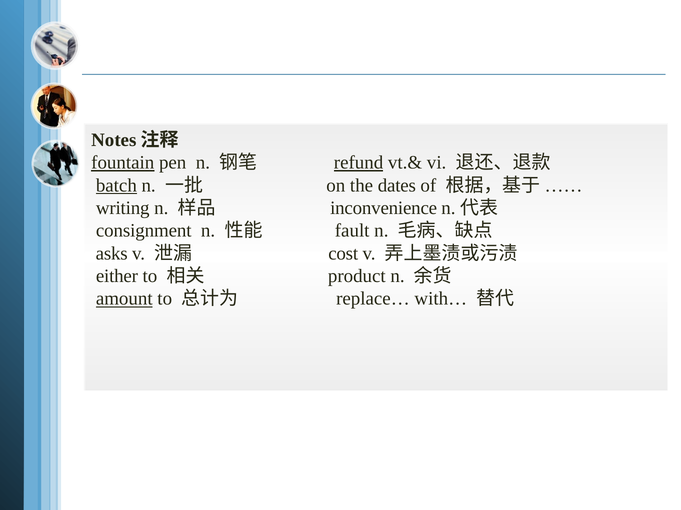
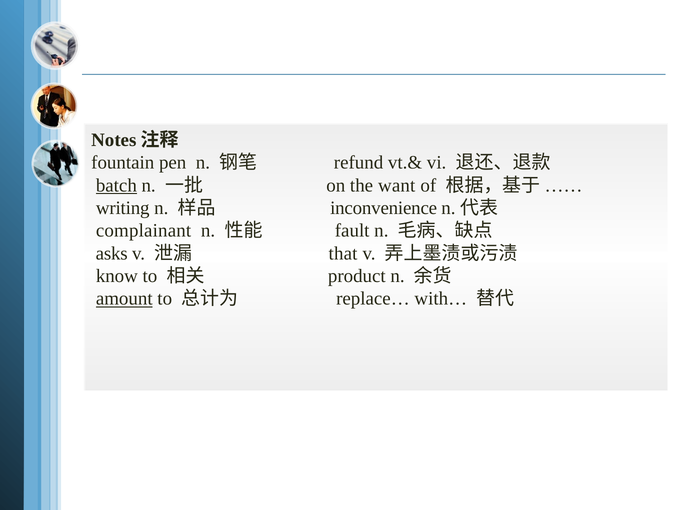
fountain underline: present -> none (123, 163)
refund underline: present -> none (359, 163)
dates: dates -> want (397, 186)
consignment: consignment -> complainant (144, 231)
cost: cost -> that (343, 254)
either: either -> know (117, 276)
